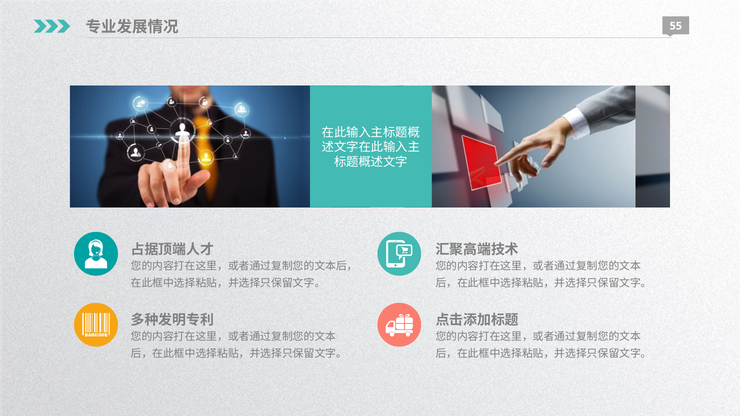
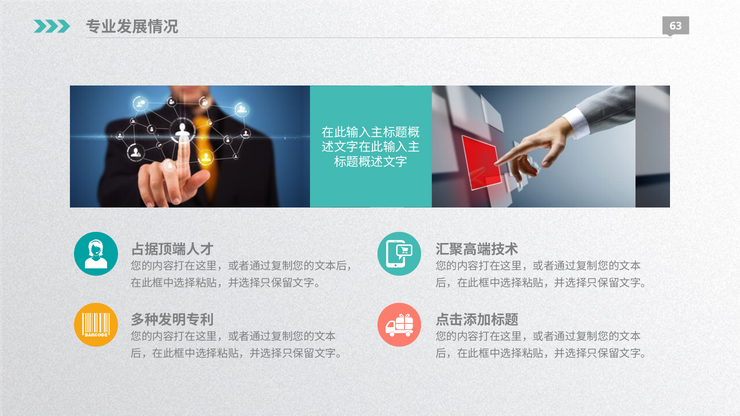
55: 55 -> 63 (676, 26)
